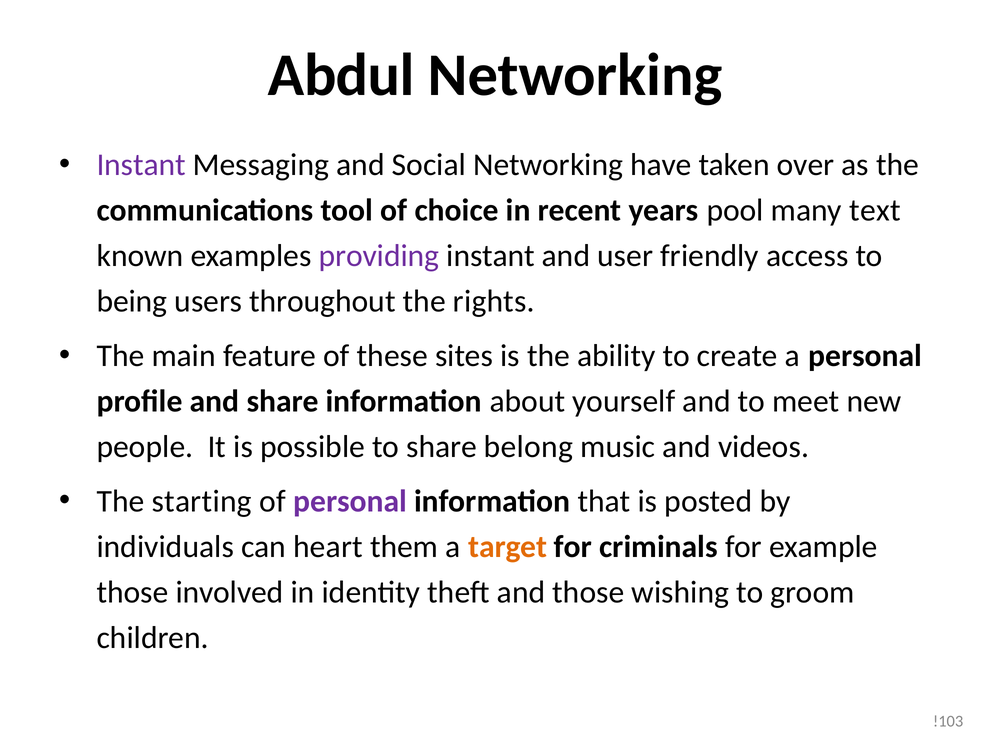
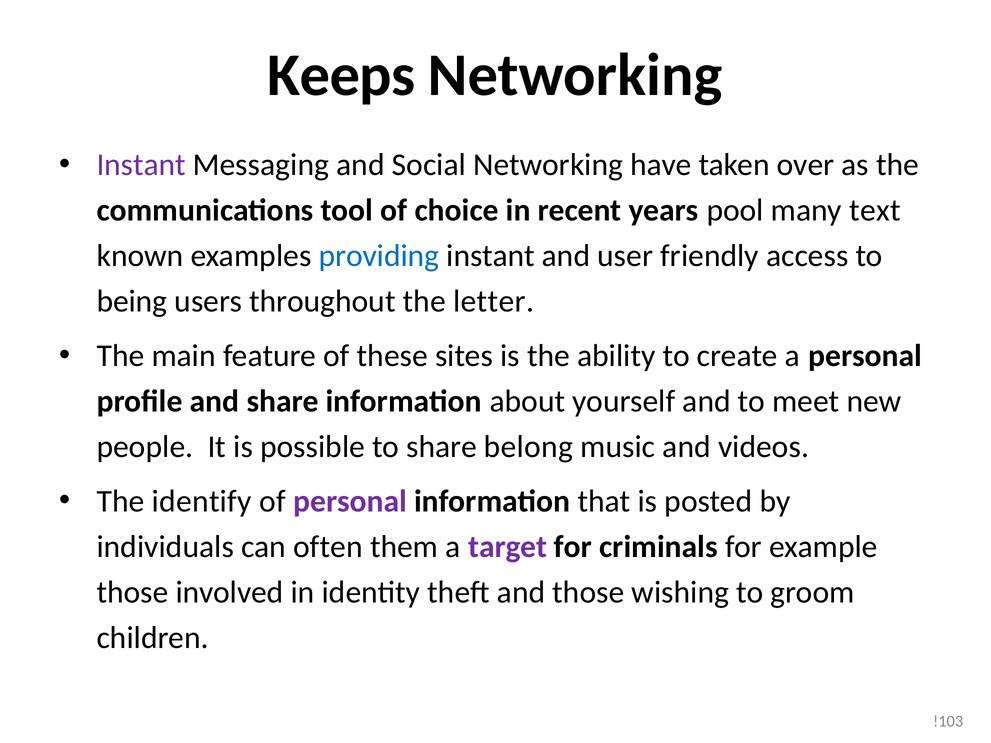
Abdul: Abdul -> Keeps (341, 75)
providing colour: purple -> blue (379, 256)
rights: rights -> letter (494, 302)
starting: starting -> identify (202, 501)
heart: heart -> often (328, 547)
target colour: orange -> purple (508, 547)
